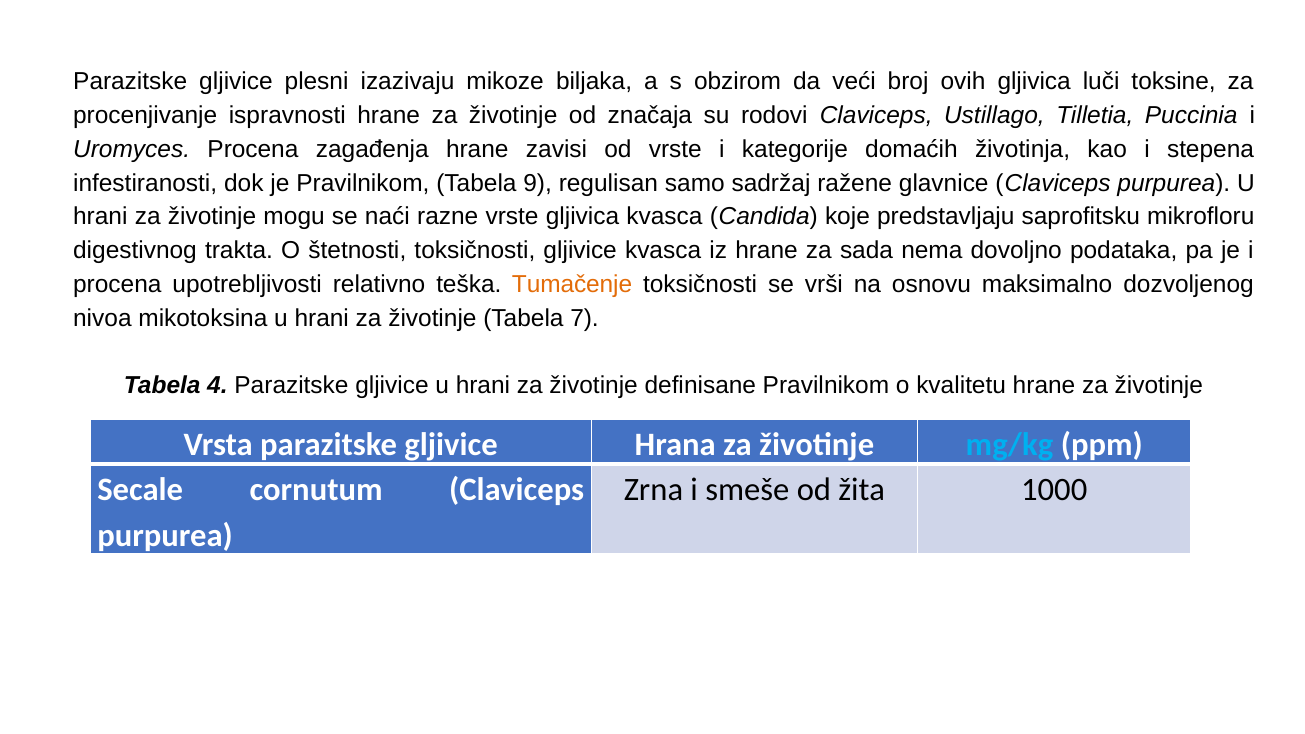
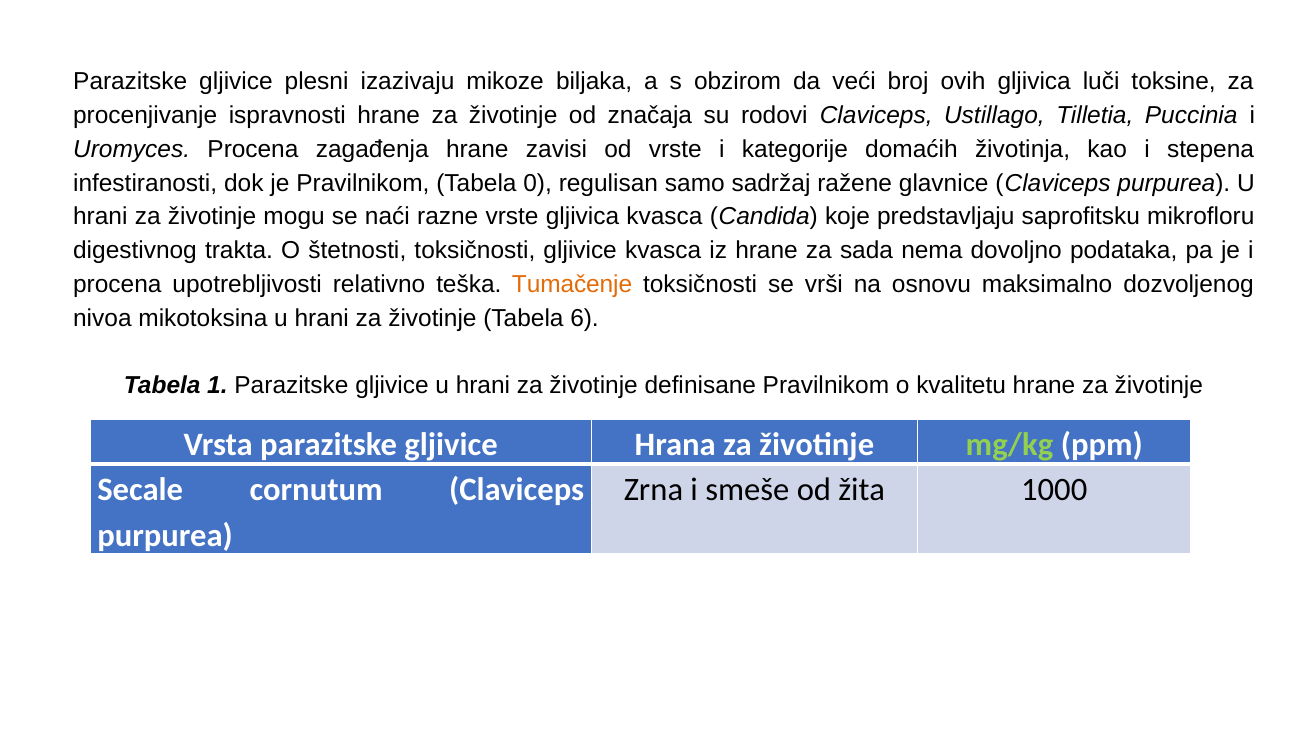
9: 9 -> 0 (538, 183)
7: 7 -> 6 (585, 318)
4: 4 -> 1 (217, 386)
mg/kg colour: light blue -> light green (1010, 445)
